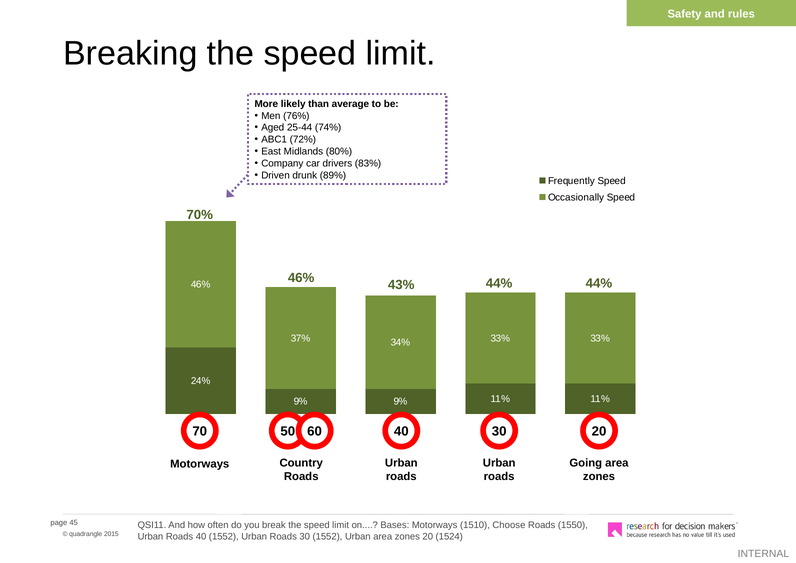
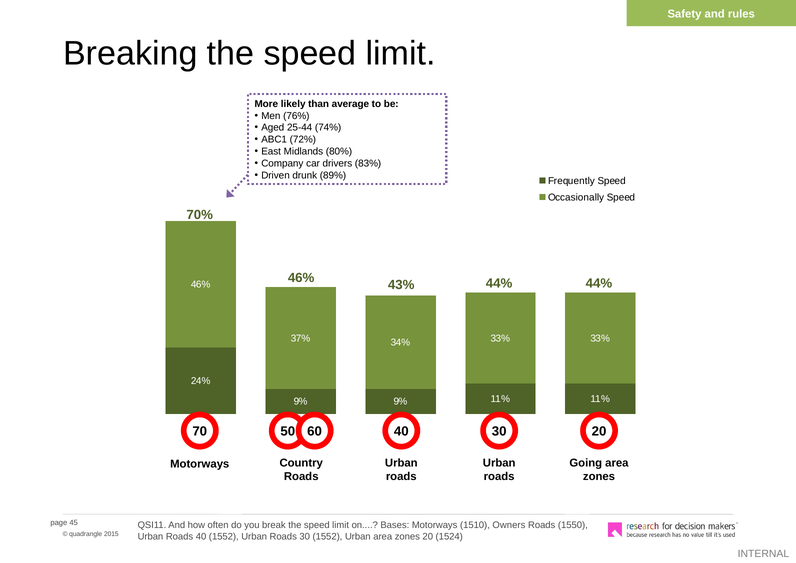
Choose: Choose -> Owners (509, 525)
